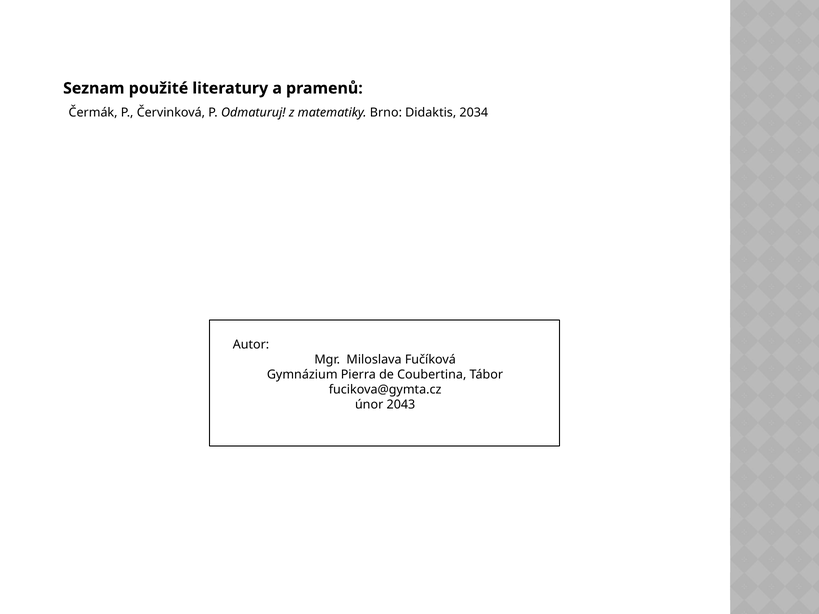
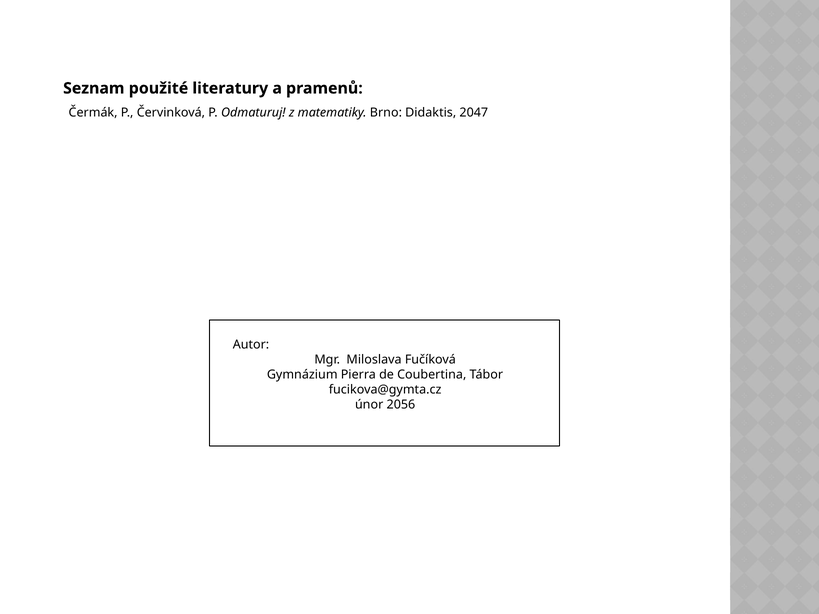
2034: 2034 -> 2047 (474, 113)
2043: 2043 -> 2056 (401, 405)
